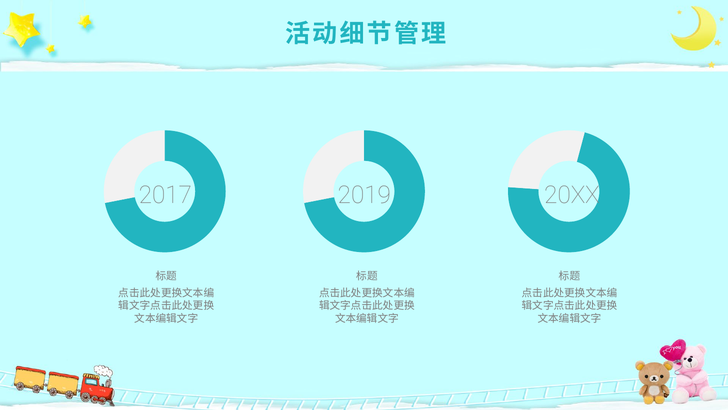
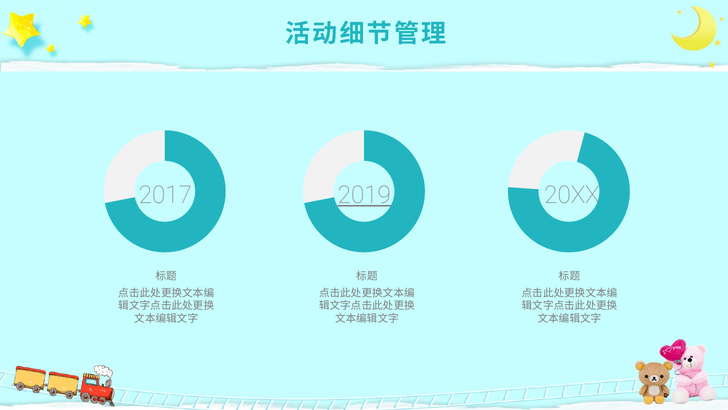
2019 underline: none -> present (364, 195)
